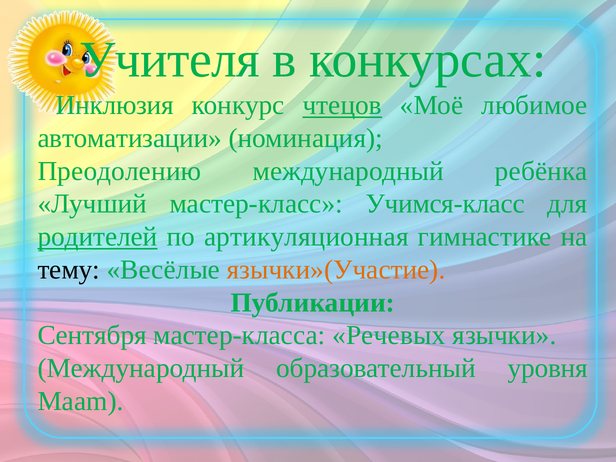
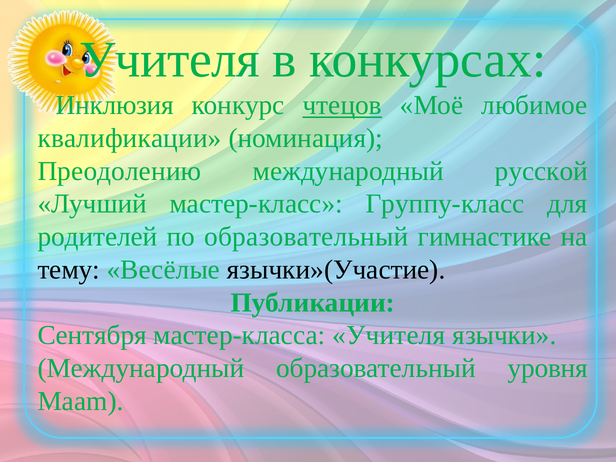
автоматизации: автоматизации -> квалификации (130, 138)
ребёнка: ребёнка -> русской (541, 171)
Учимся-класс: Учимся-класс -> Группу-класс (445, 204)
родителей underline: present -> none (97, 237)
по артикуляционная: артикуляционная -> образовательный (306, 237)
язычки»(Участие colour: orange -> black (336, 270)
мастер-класса Речевых: Речевых -> Учителя (389, 335)
